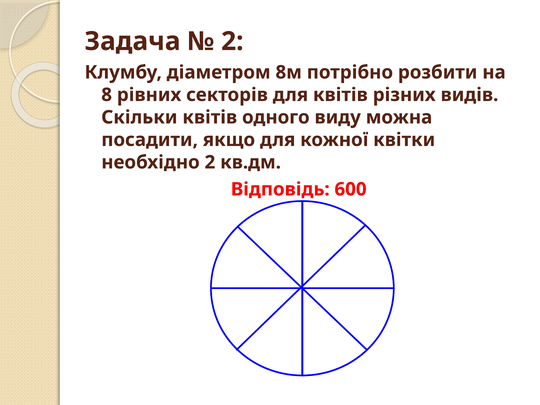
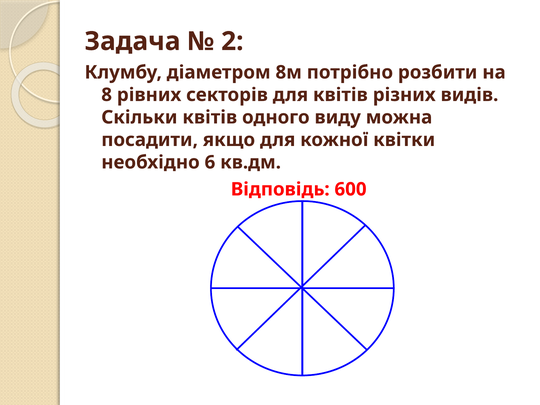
необхідно 2: 2 -> 6 (210, 162)
